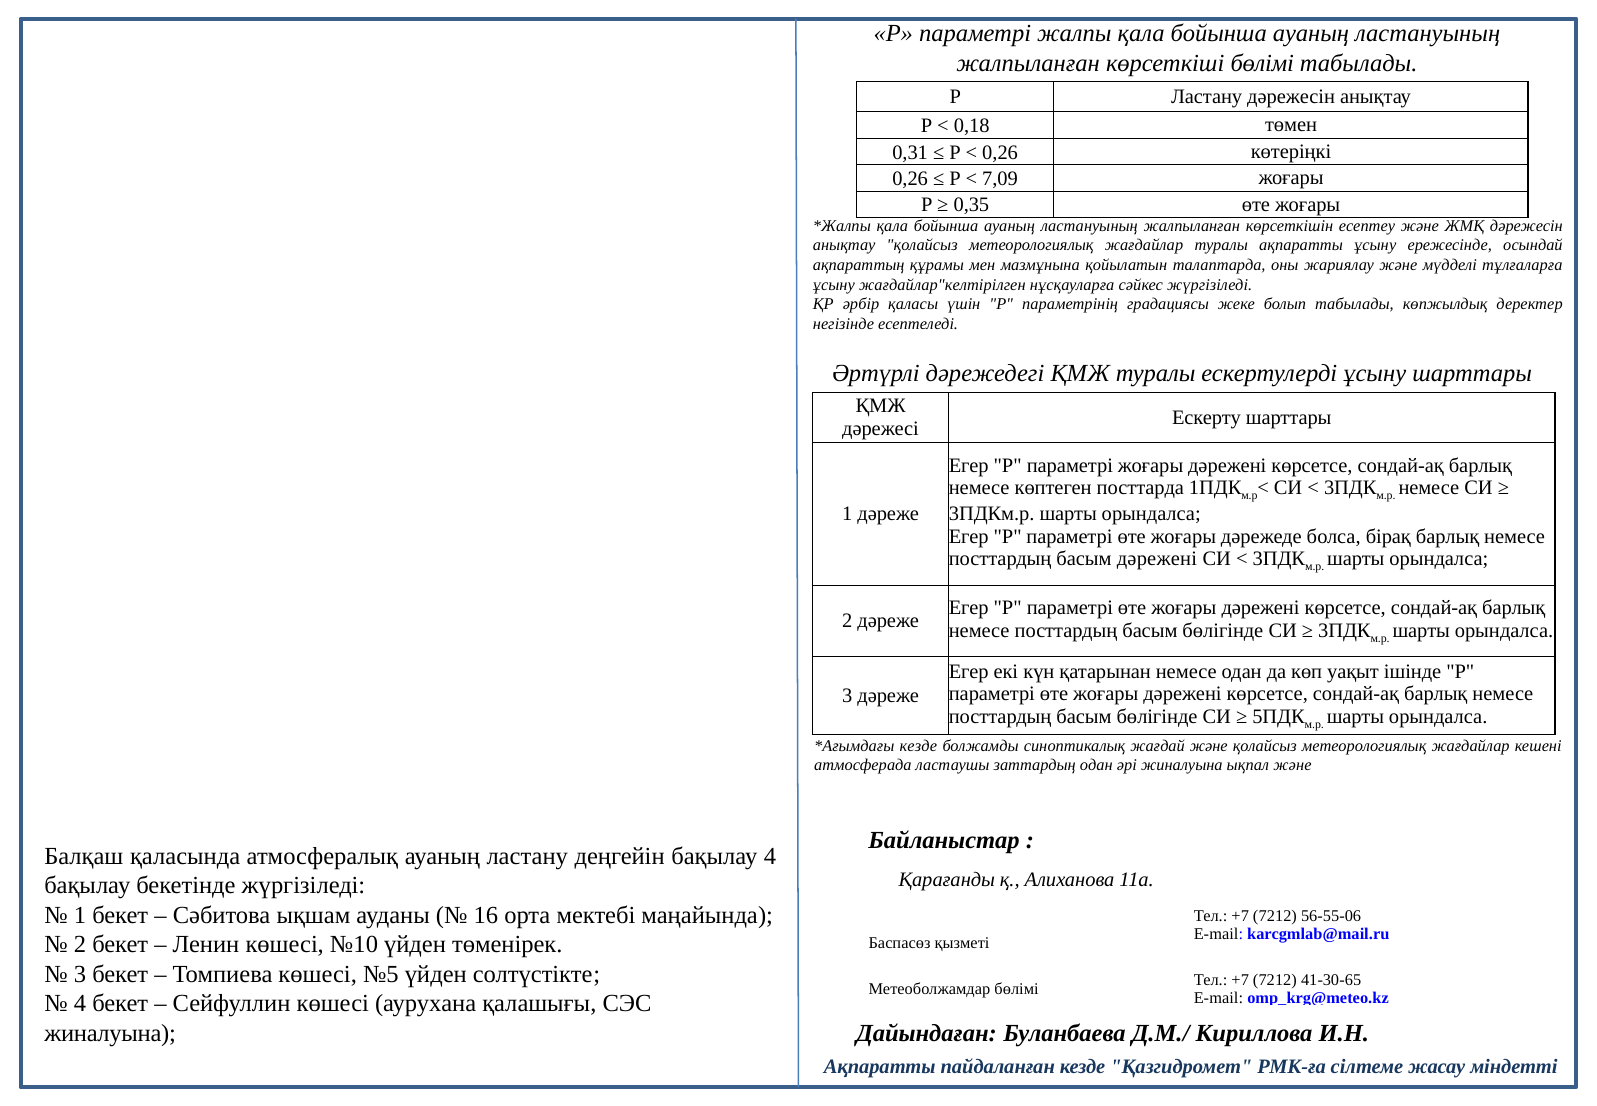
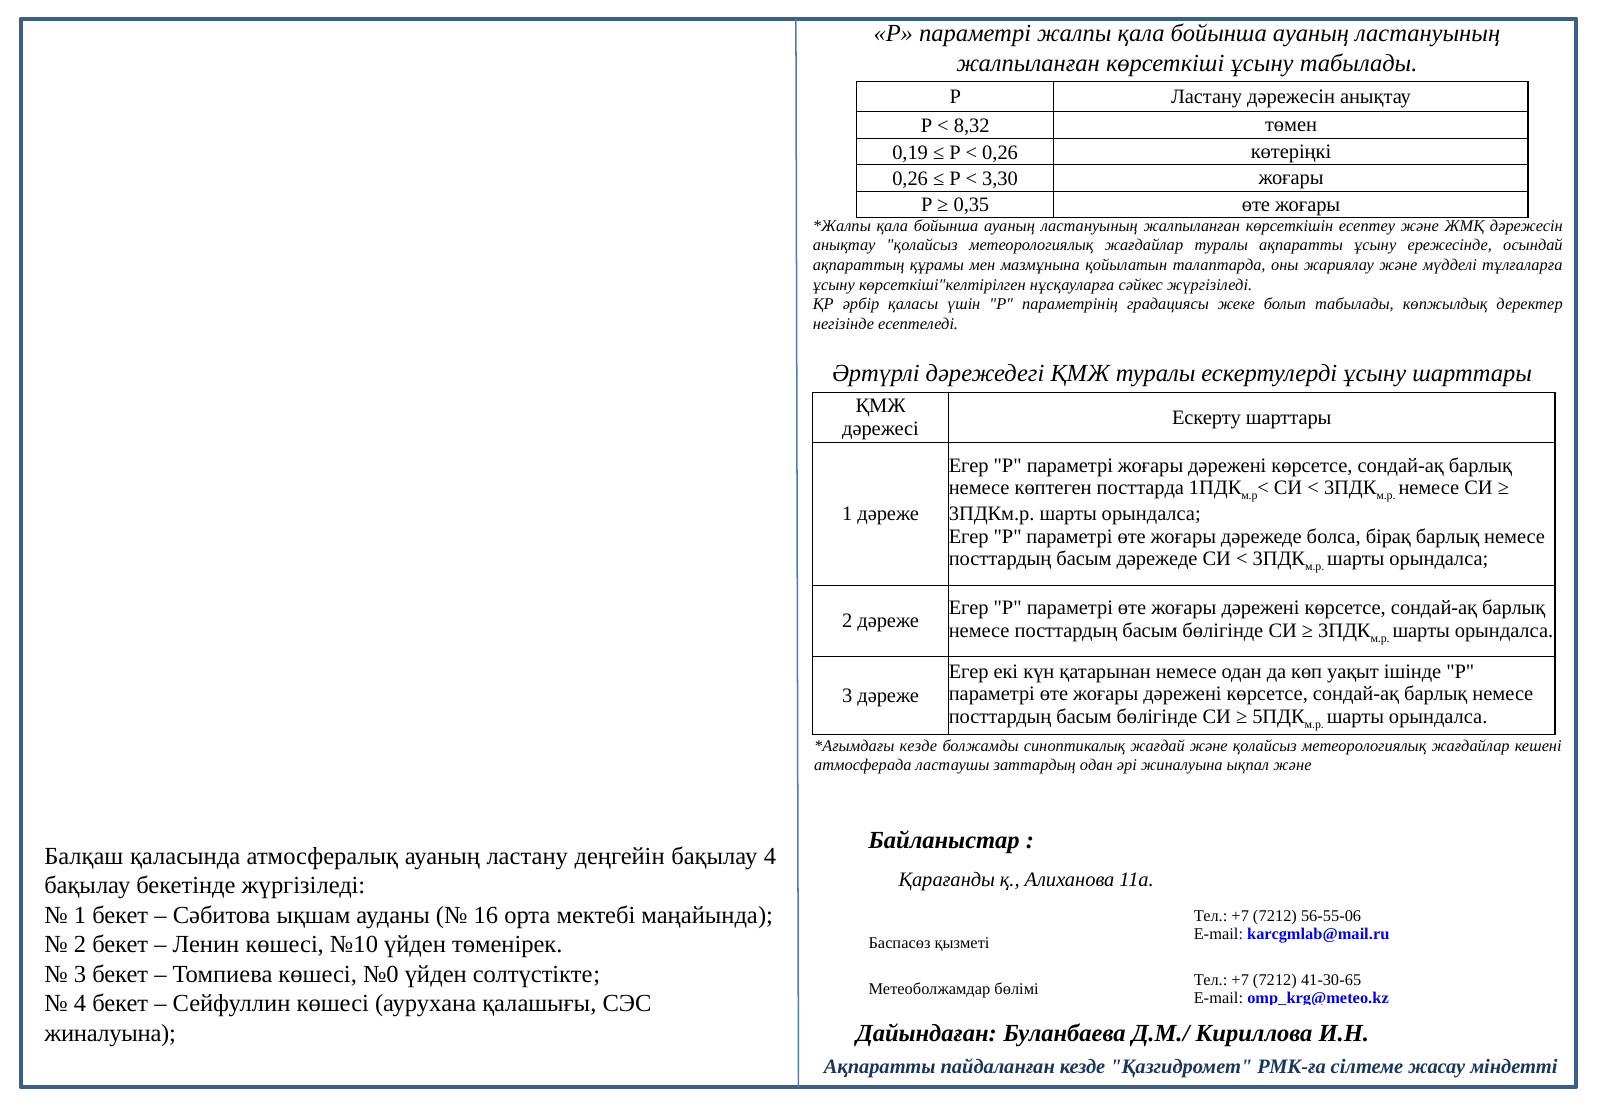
көрсеткіші бөлімі: бөлімі -> ұсыну (1262, 63)
0,18: 0,18 -> 8,32 (972, 126)
0,31: 0,31 -> 0,19 (910, 152)
7,09: 7,09 -> 3,30 (1000, 179)
жағдайлар"келтірілген: жағдайлар"келтірілген -> көрсеткіші"келтірілген (942, 285)
басым дәрежені: дәрежені -> дәрежеде (1157, 559)
№5: №5 -> №0 (381, 974)
